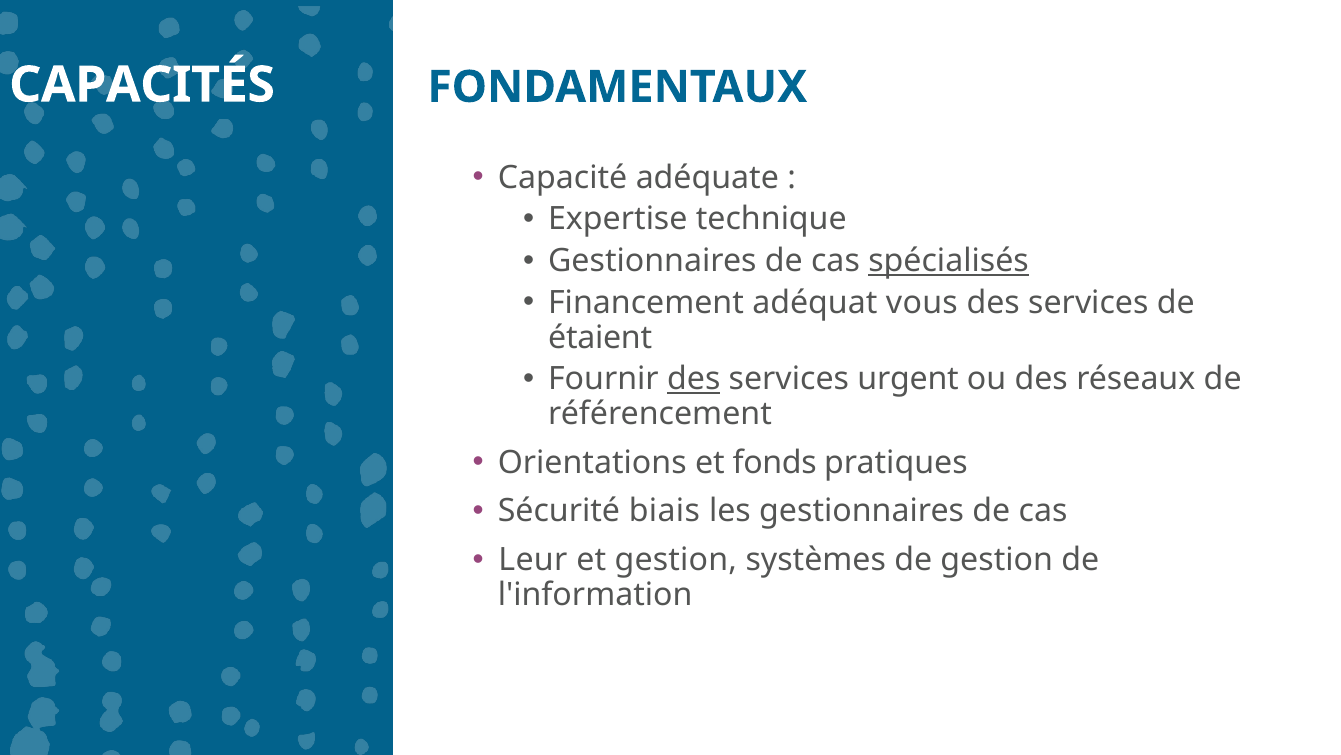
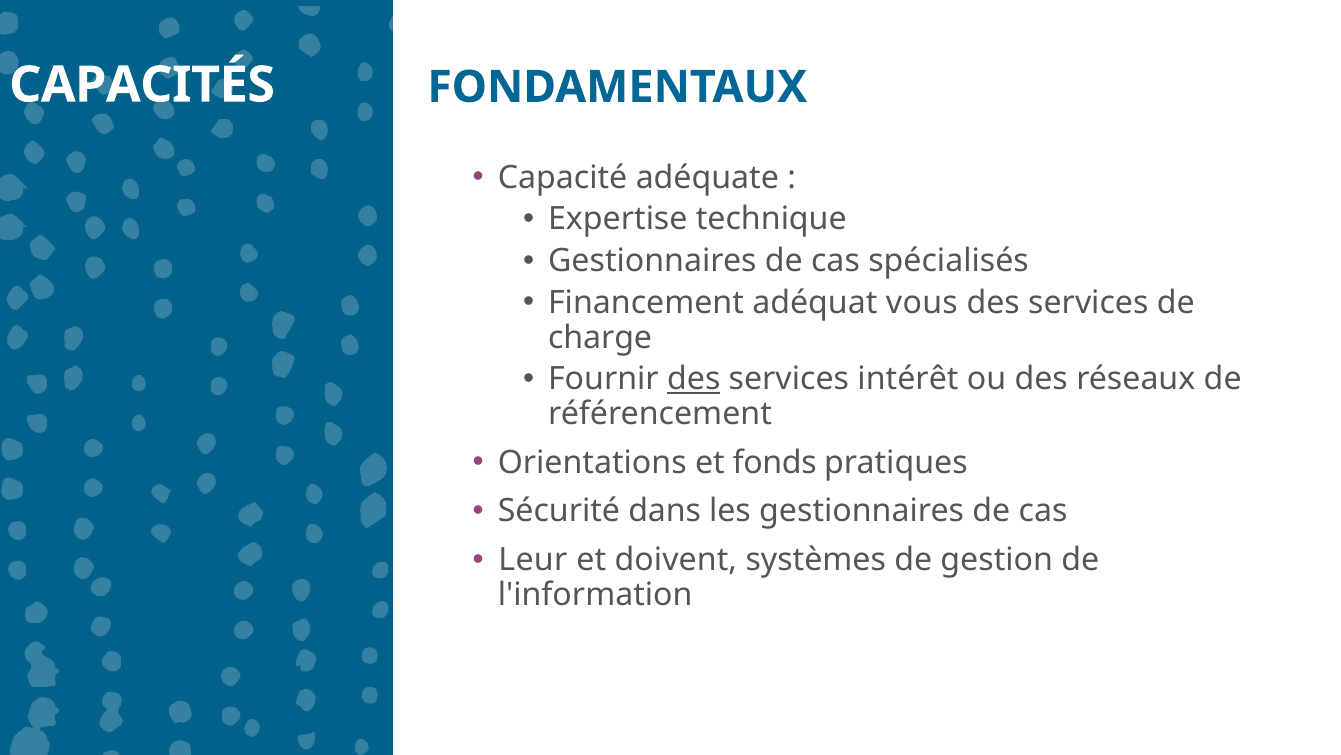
spécialisés underline: present -> none (949, 261)
étaient: étaient -> charge (600, 337)
urgent: urgent -> intérêt (908, 379)
biais: biais -> dans (665, 511)
et gestion: gestion -> doivent (676, 559)
